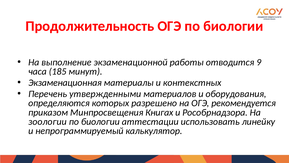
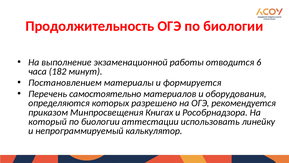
9: 9 -> 6 (259, 62)
185: 185 -> 182 (58, 71)
Экзаменационная: Экзаменационная -> Постановлением (65, 82)
контекстных: контекстных -> формируется (192, 82)
утвержденными: утвержденными -> самостоятельно (105, 94)
зоологии: зоологии -> который (47, 121)
